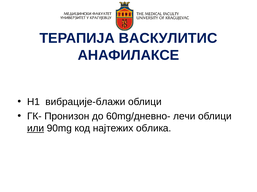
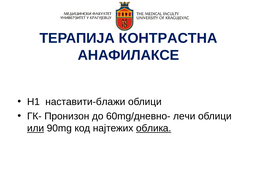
ВАСКУЛИТИС: ВАСКУЛИТИС -> КОНТРАСТНА (168, 38)
вибрације-блажи: вибрације-блажи -> наставити-блажи (85, 102)
облика underline: none -> present (154, 129)
